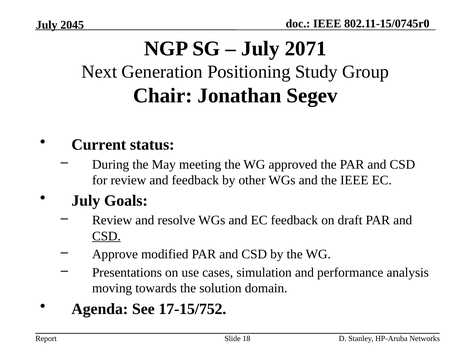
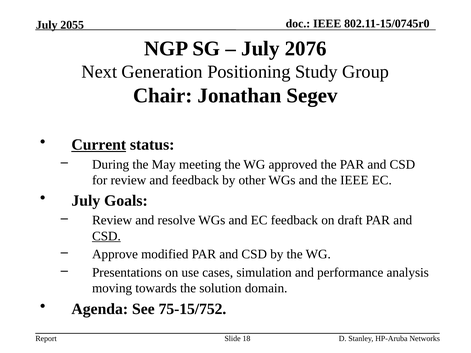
2045: 2045 -> 2055 (72, 25)
2071: 2071 -> 2076 (306, 49)
Current underline: none -> present (99, 145)
17-15/752: 17-15/752 -> 75-15/752 (192, 309)
